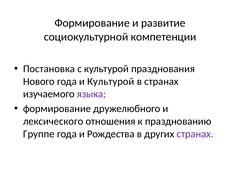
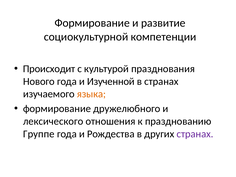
Постановка: Постановка -> Происходит (49, 69)
и Культурой: Культурой -> Изученной (111, 81)
языка colour: purple -> orange (91, 94)
